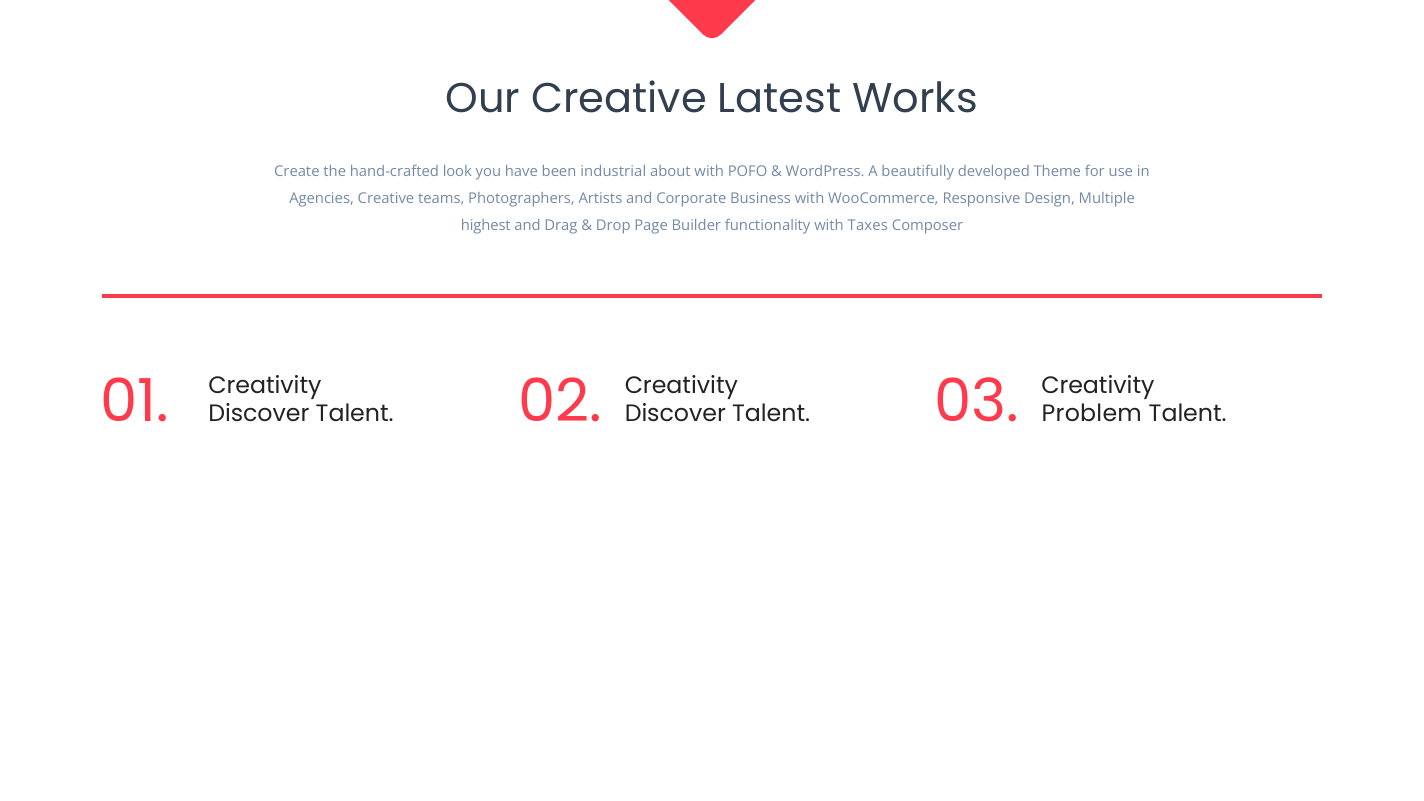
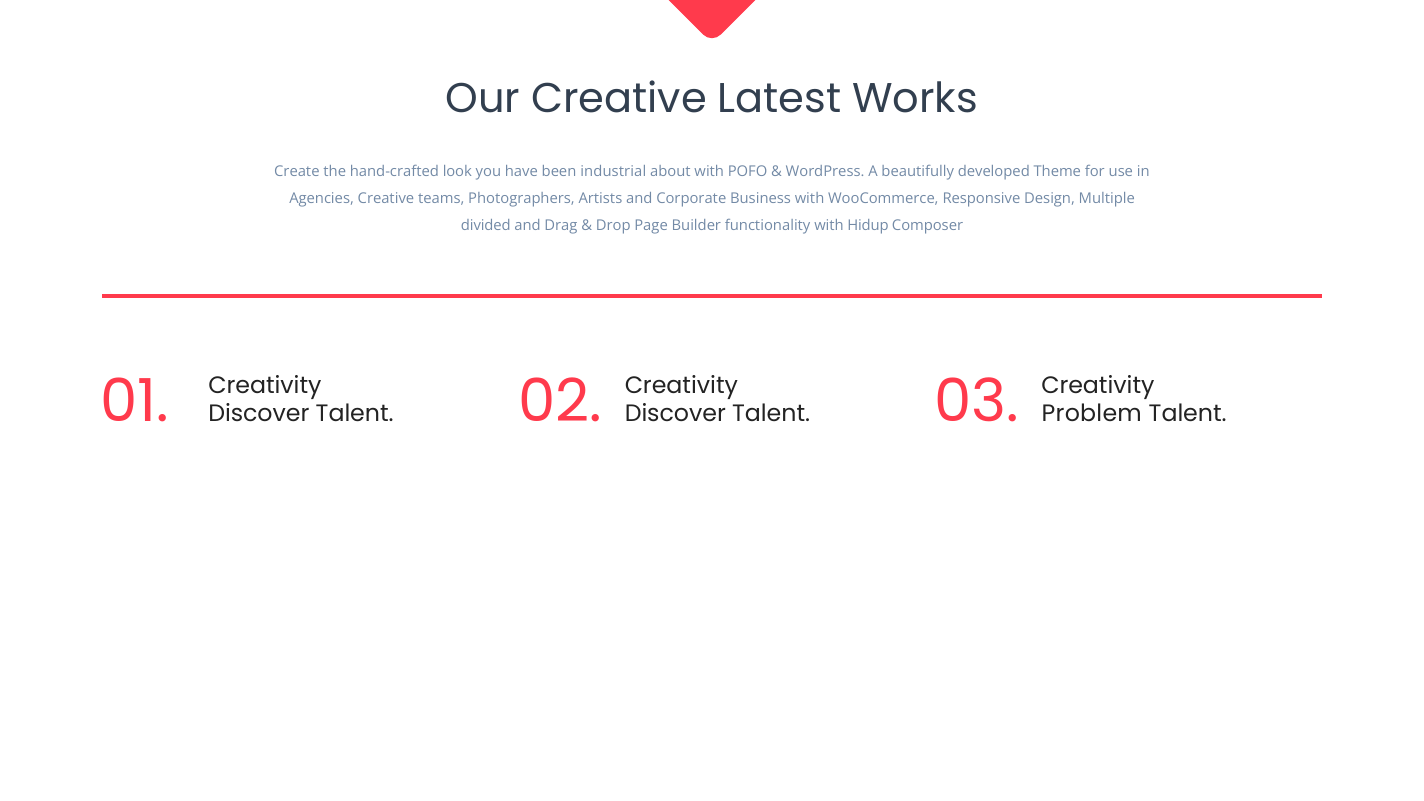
highest: highest -> divided (486, 225)
Taxes: Taxes -> Hidup (868, 225)
